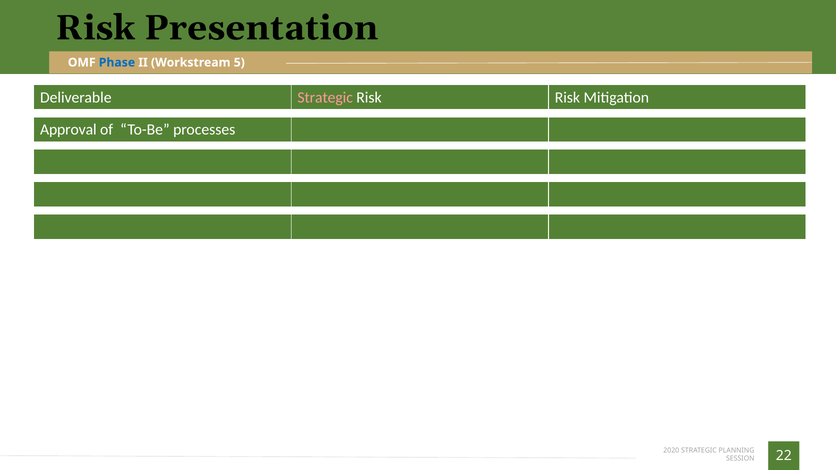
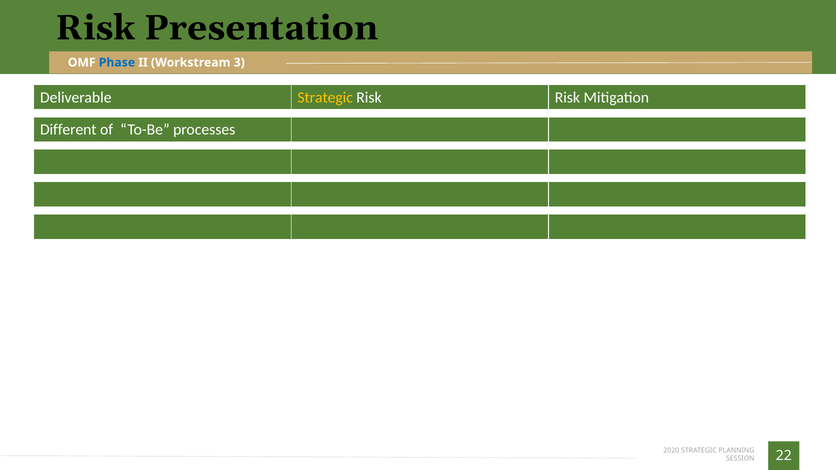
5: 5 -> 3 (239, 63)
Strategic colour: pink -> yellow (325, 97)
Approval: Approval -> Different (68, 130)
